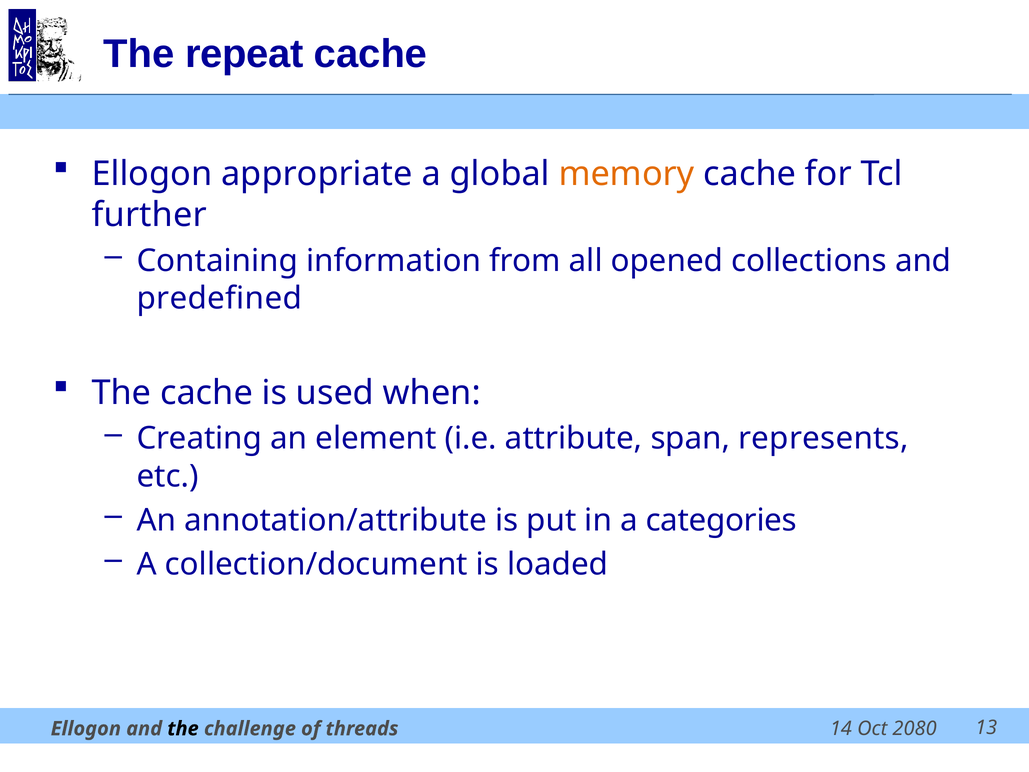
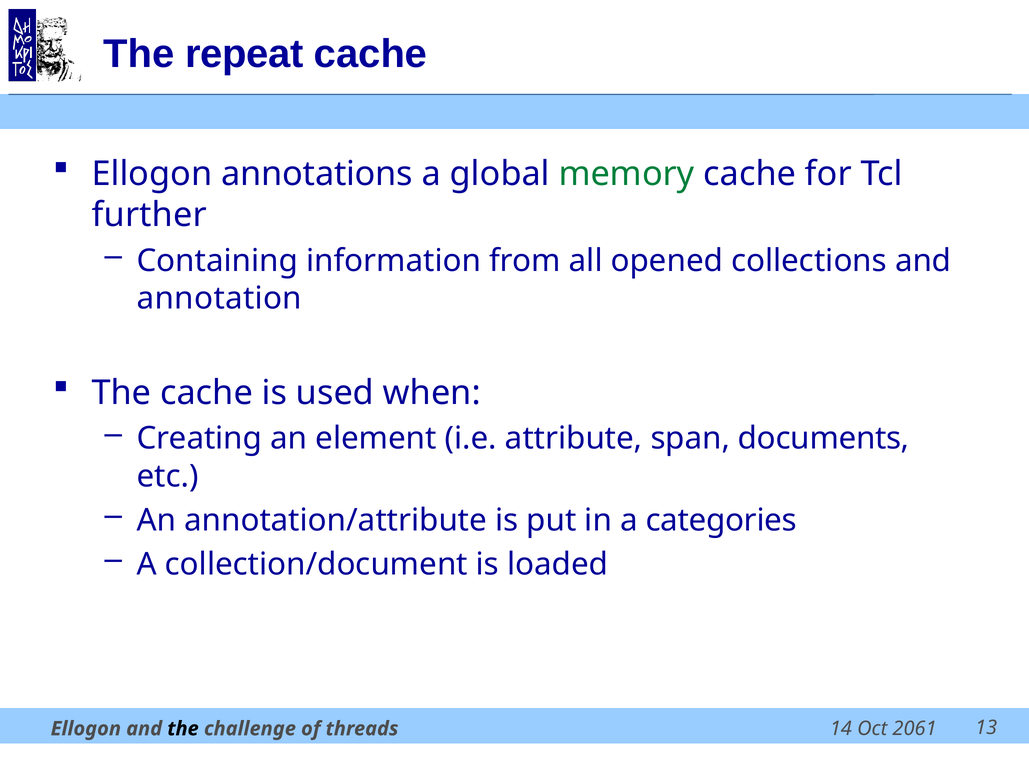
appropriate: appropriate -> annotations (317, 174)
memory colour: orange -> green (627, 174)
predefined: predefined -> annotation (219, 298)
represents: represents -> documents (824, 438)
2080: 2080 -> 2061 (915, 728)
